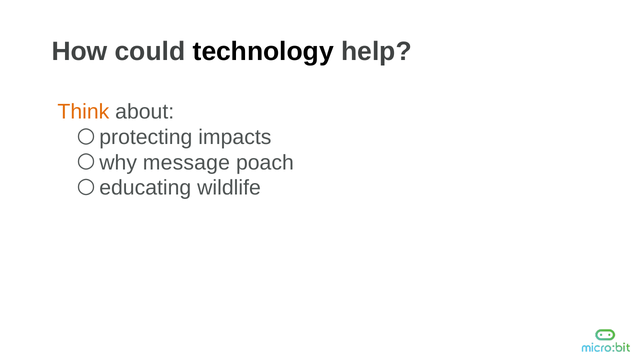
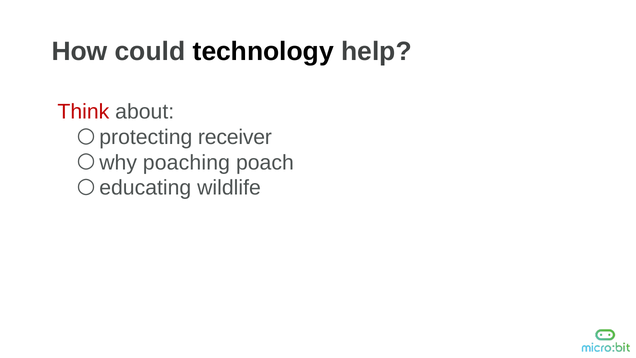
Think colour: orange -> red (83, 112)
impacts: impacts -> receiver (235, 137)
message: message -> poaching (186, 162)
